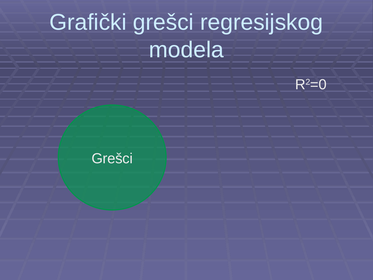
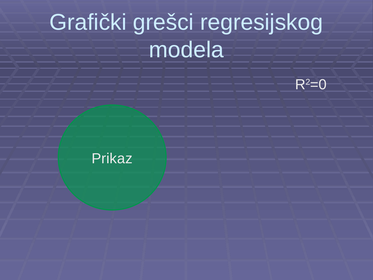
Grešci: Grešci -> Prikaz (112, 158)
